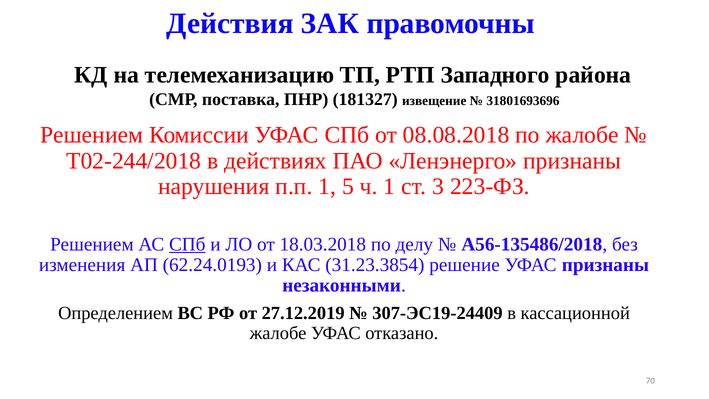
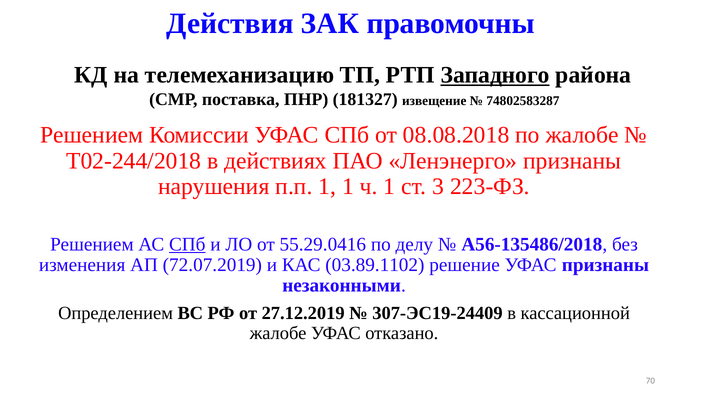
Западного underline: none -> present (495, 75)
31801693696: 31801693696 -> 74802583287 (523, 101)
1 5: 5 -> 1 (348, 186)
18.03.2018: 18.03.2018 -> 55.29.0416 (323, 244)
62.24.0193: 62.24.0193 -> 72.07.2019 (212, 265)
31.23.3854: 31.23.3854 -> 03.89.1102 (375, 265)
